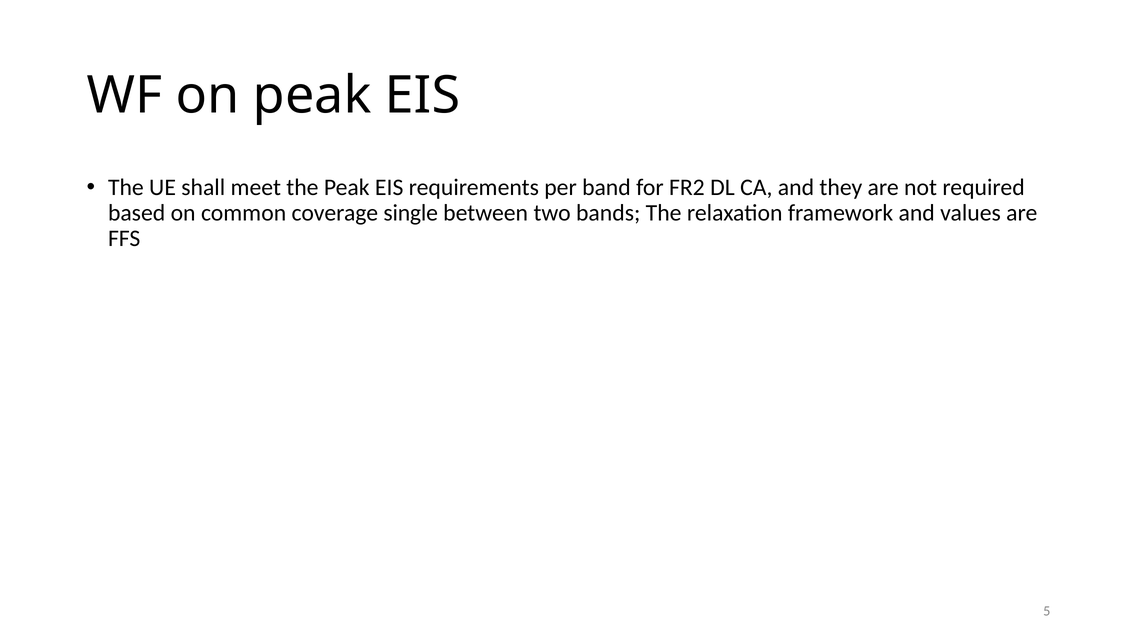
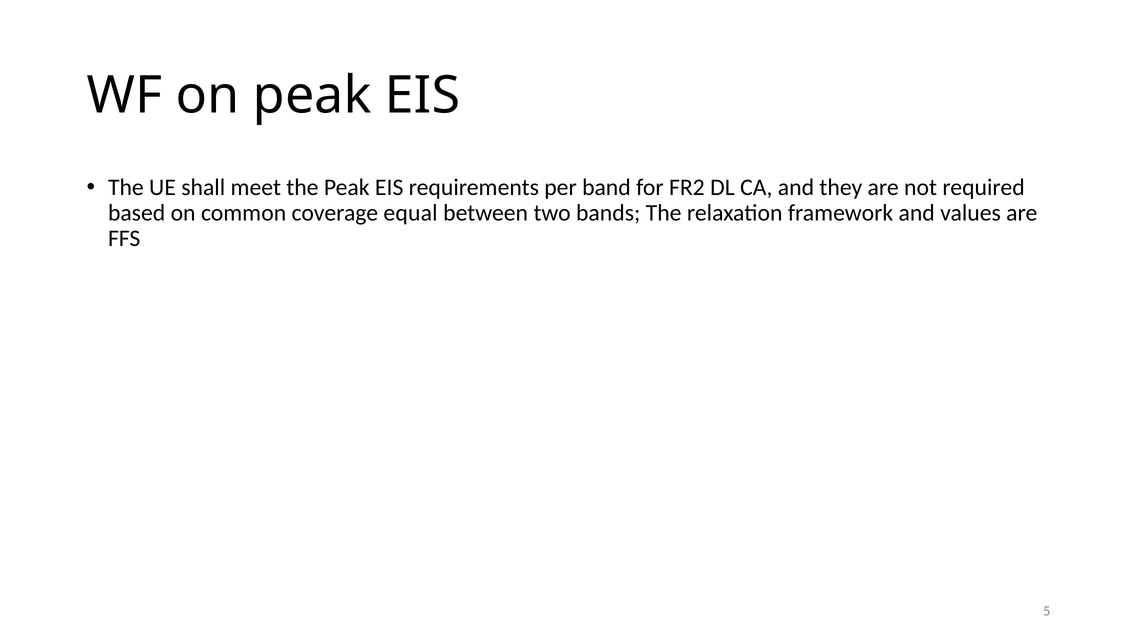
single: single -> equal (411, 213)
